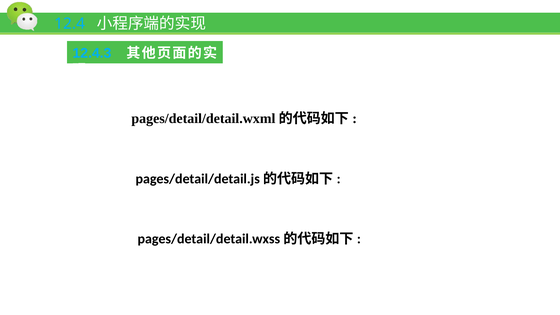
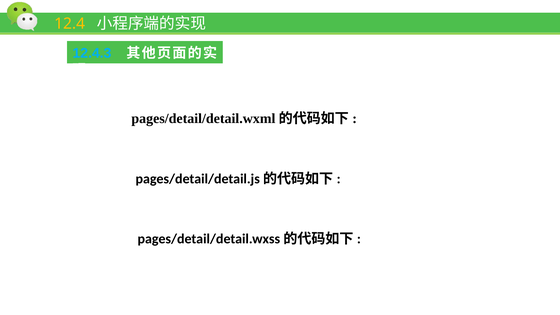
12.4 colour: light blue -> yellow (70, 24)
